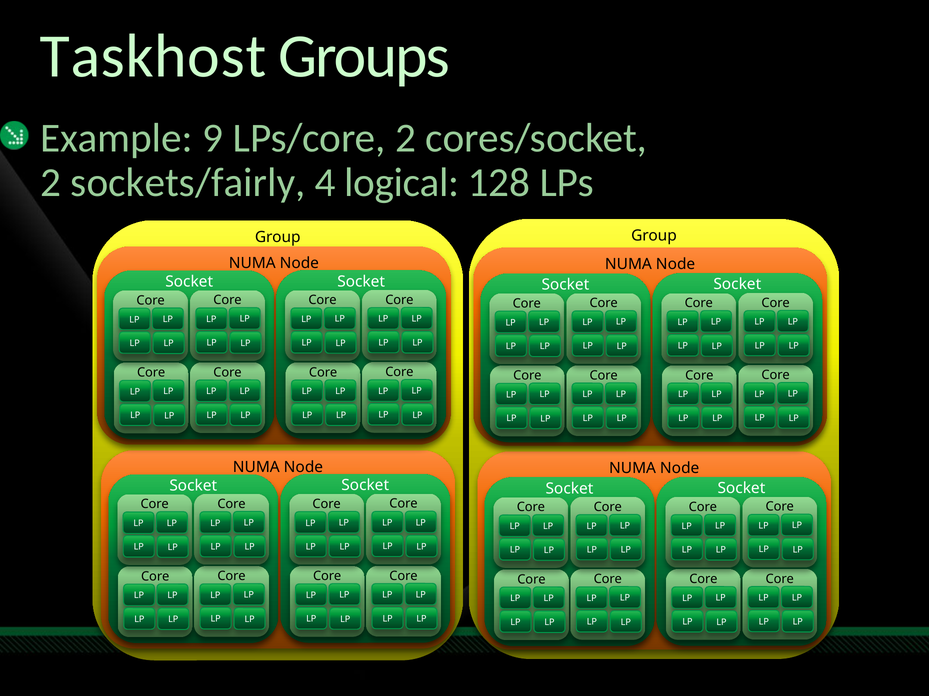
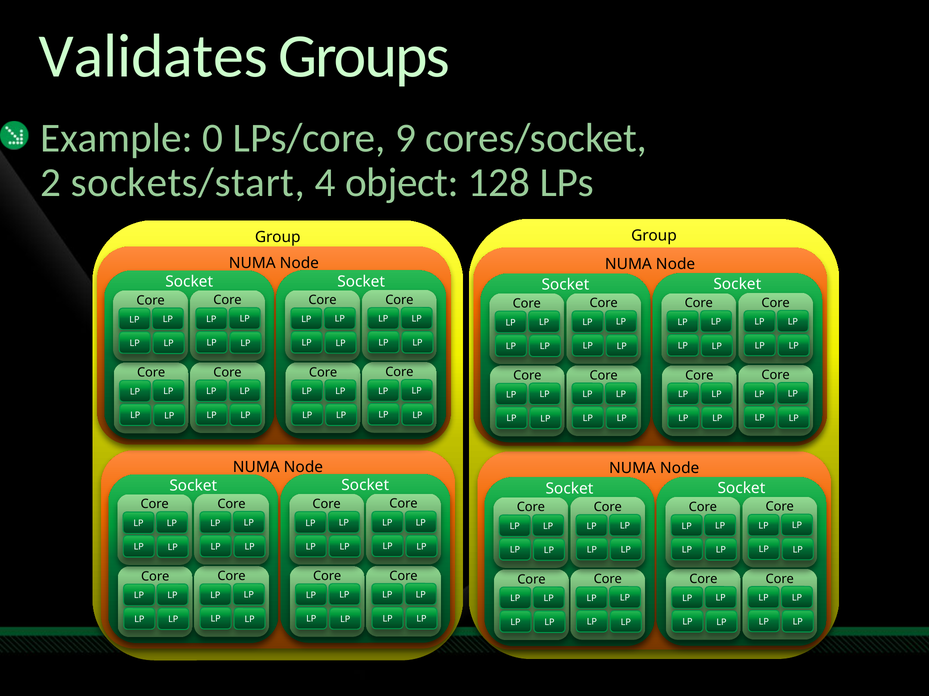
Taskhost: Taskhost -> Validates (153, 56)
9: 9 -> 0 (213, 138)
LPs/core 2: 2 -> 9 (405, 138)
sockets/fairly: sockets/fairly -> sockets/start (188, 183)
logical: logical -> object (402, 183)
